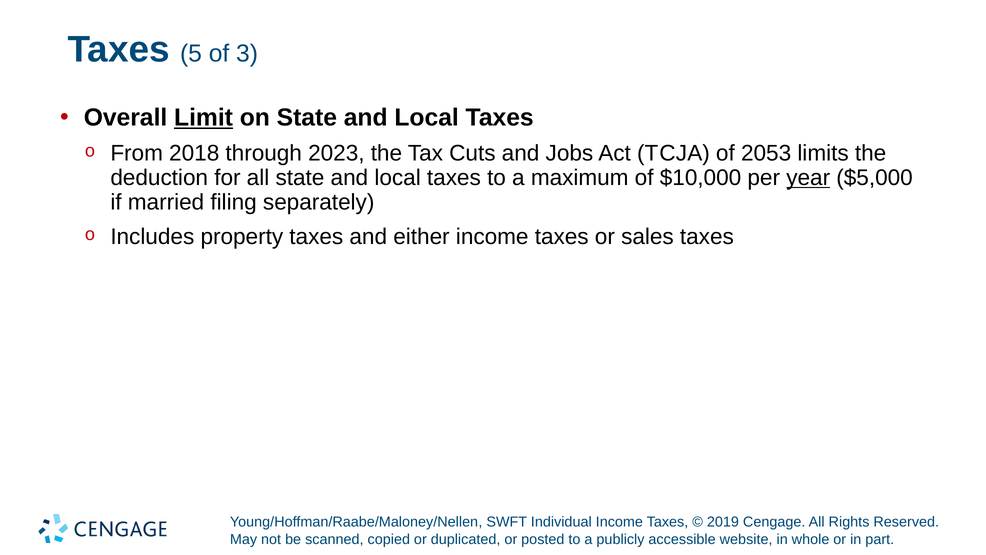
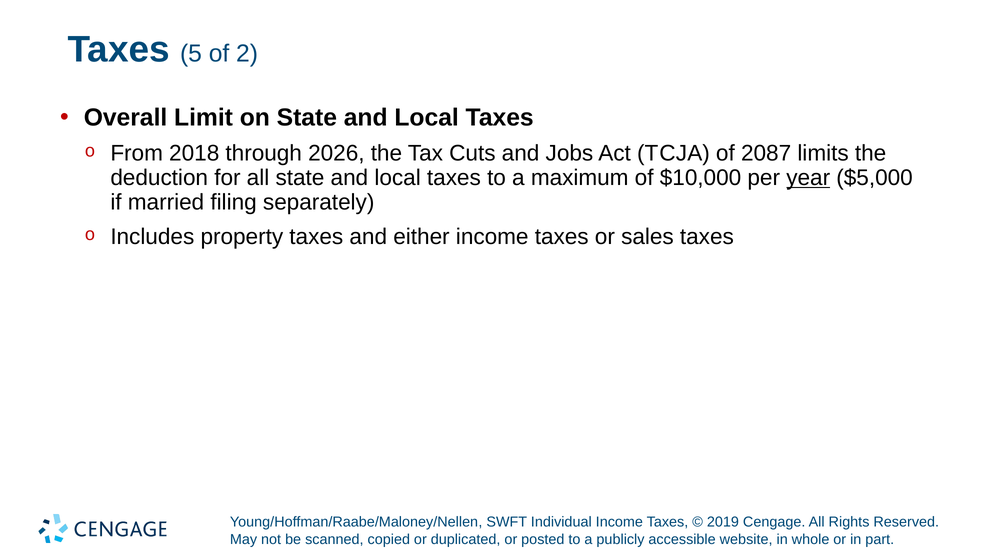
3: 3 -> 2 (247, 53)
Limit underline: present -> none (204, 117)
2023: 2023 -> 2026 (336, 153)
2053: 2053 -> 2087 (766, 153)
